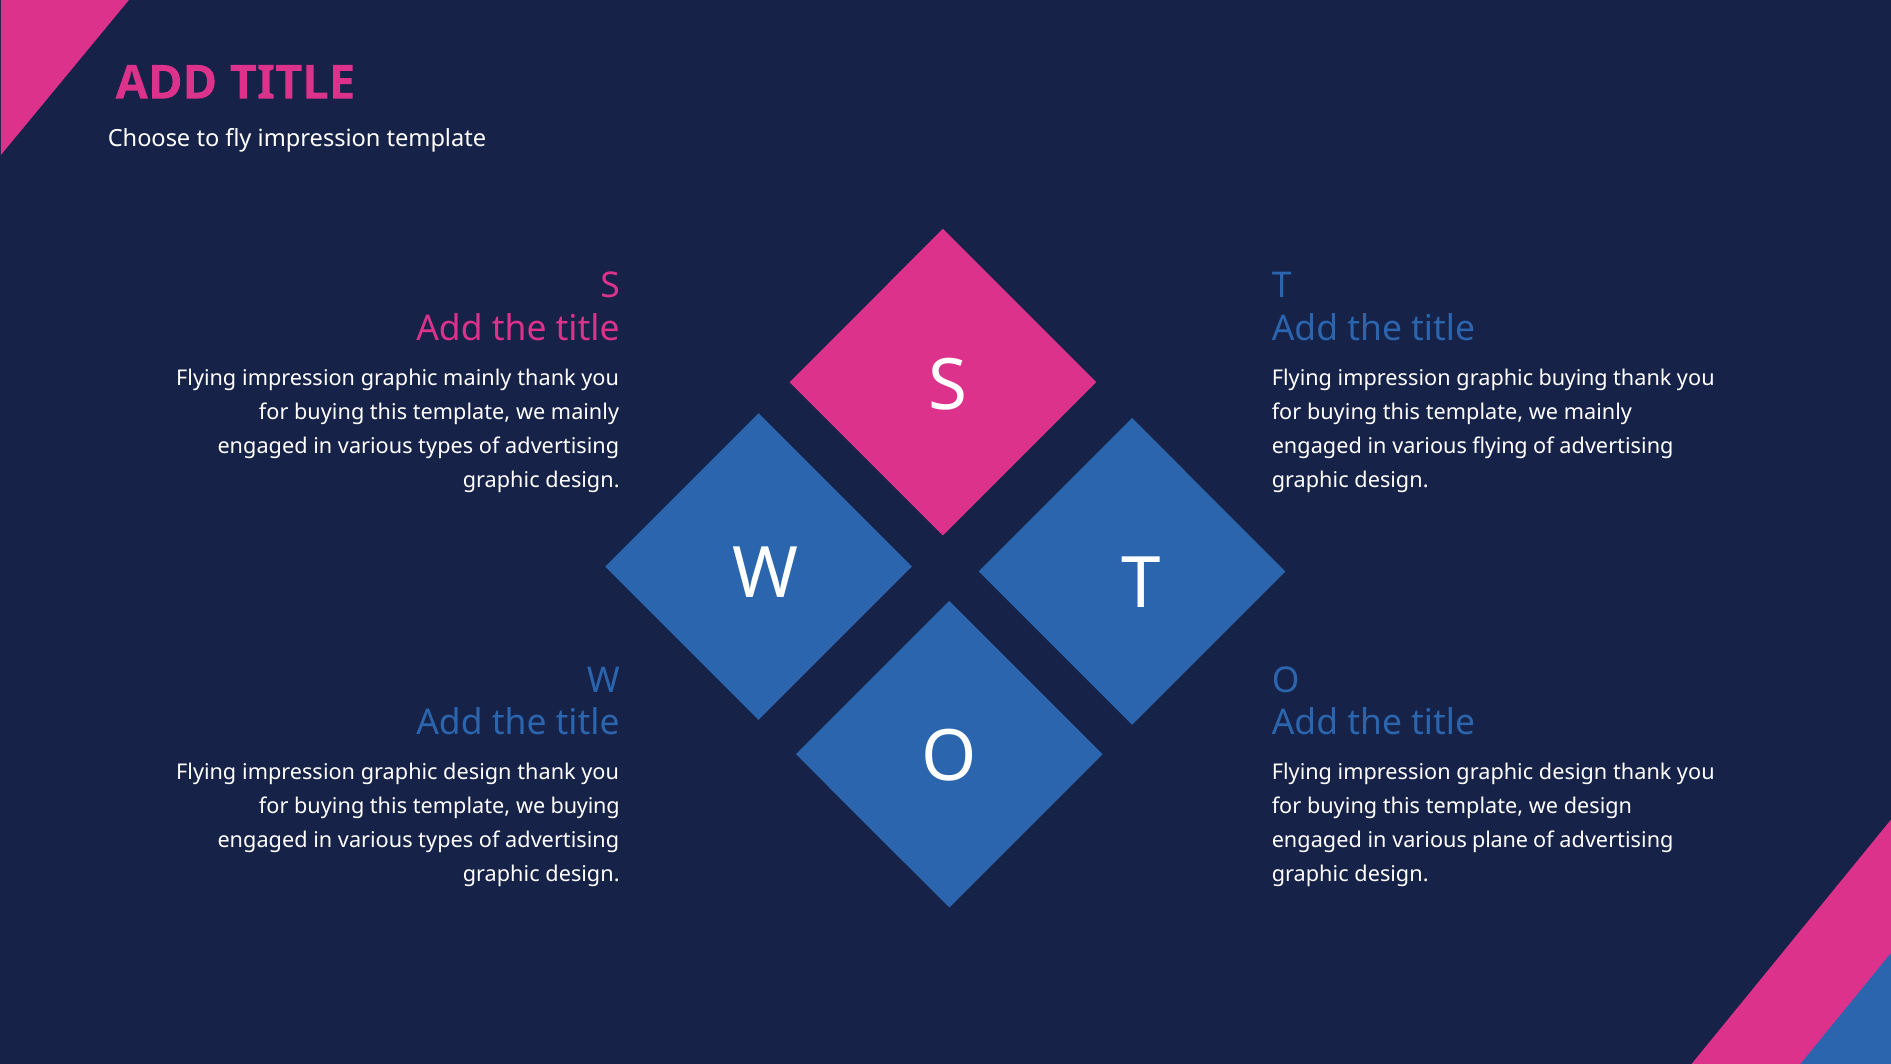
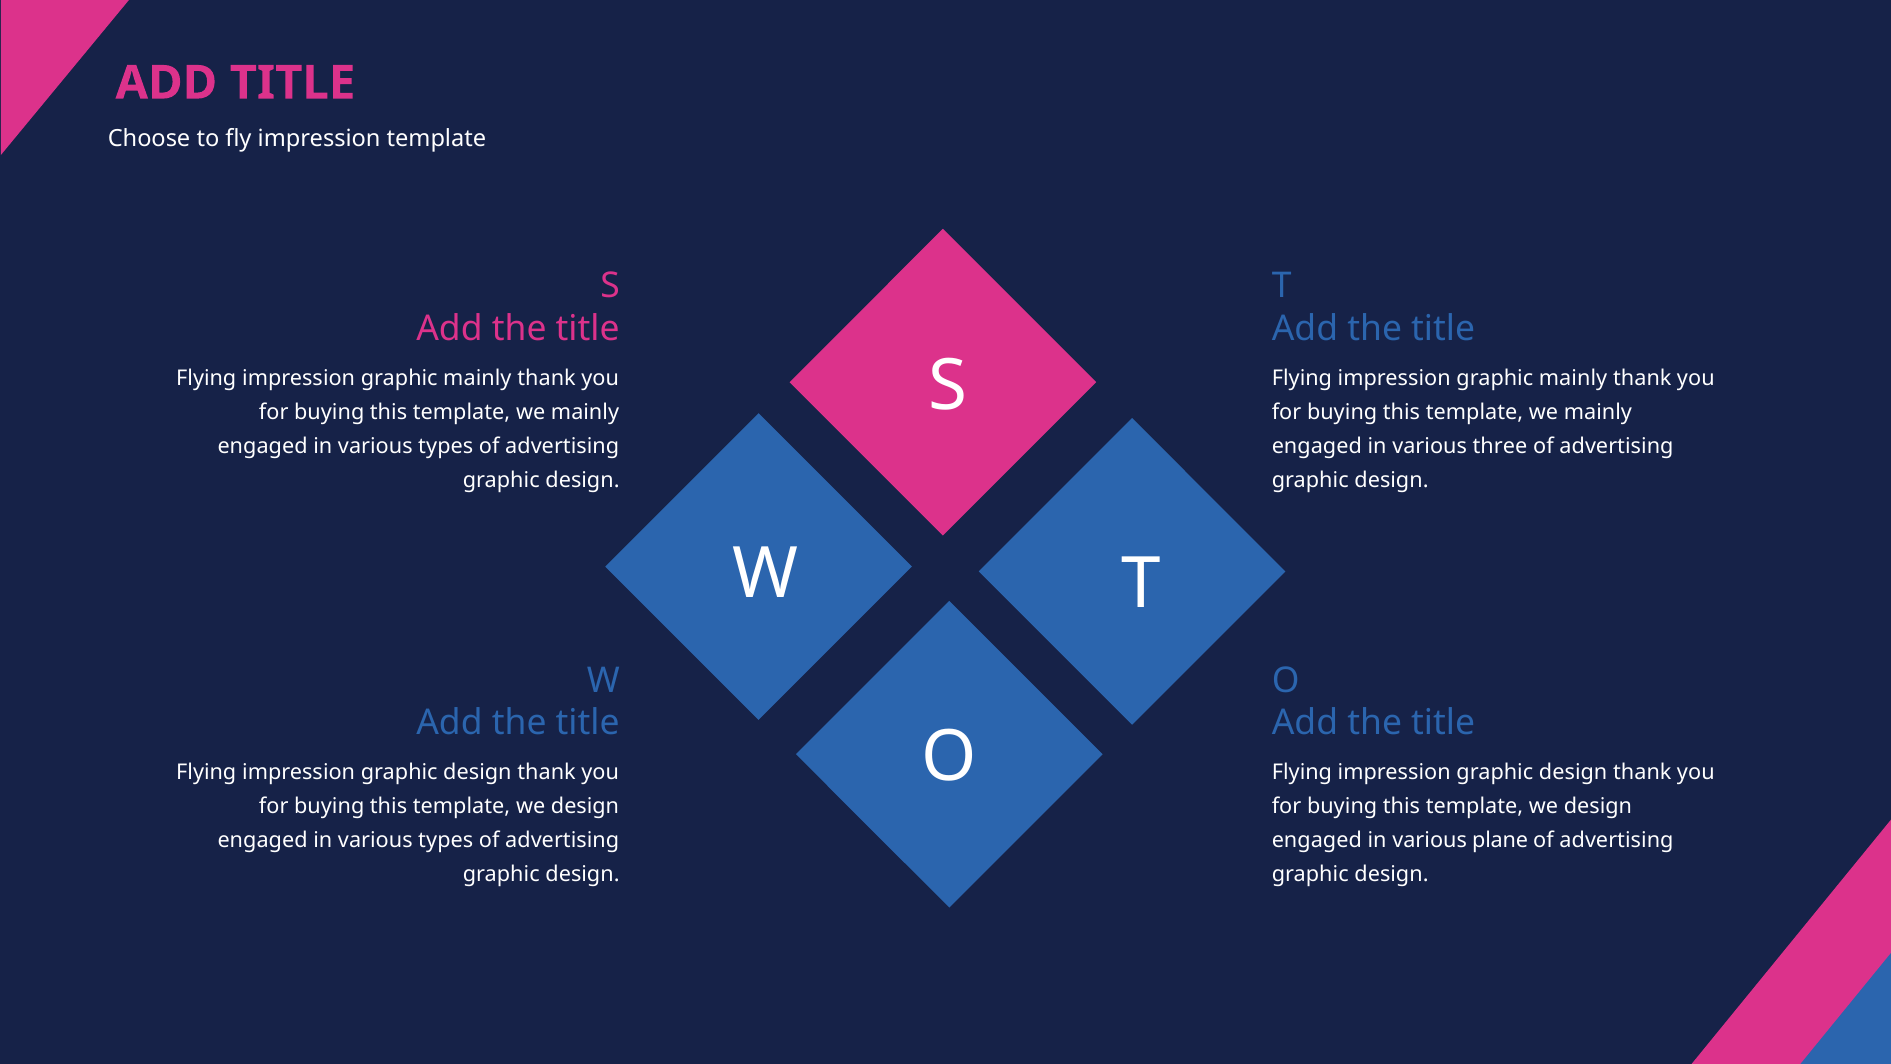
buying: buying -> mainly (1573, 378)
various flying: flying -> three (1500, 446)
buying: buying -> design (585, 806)
